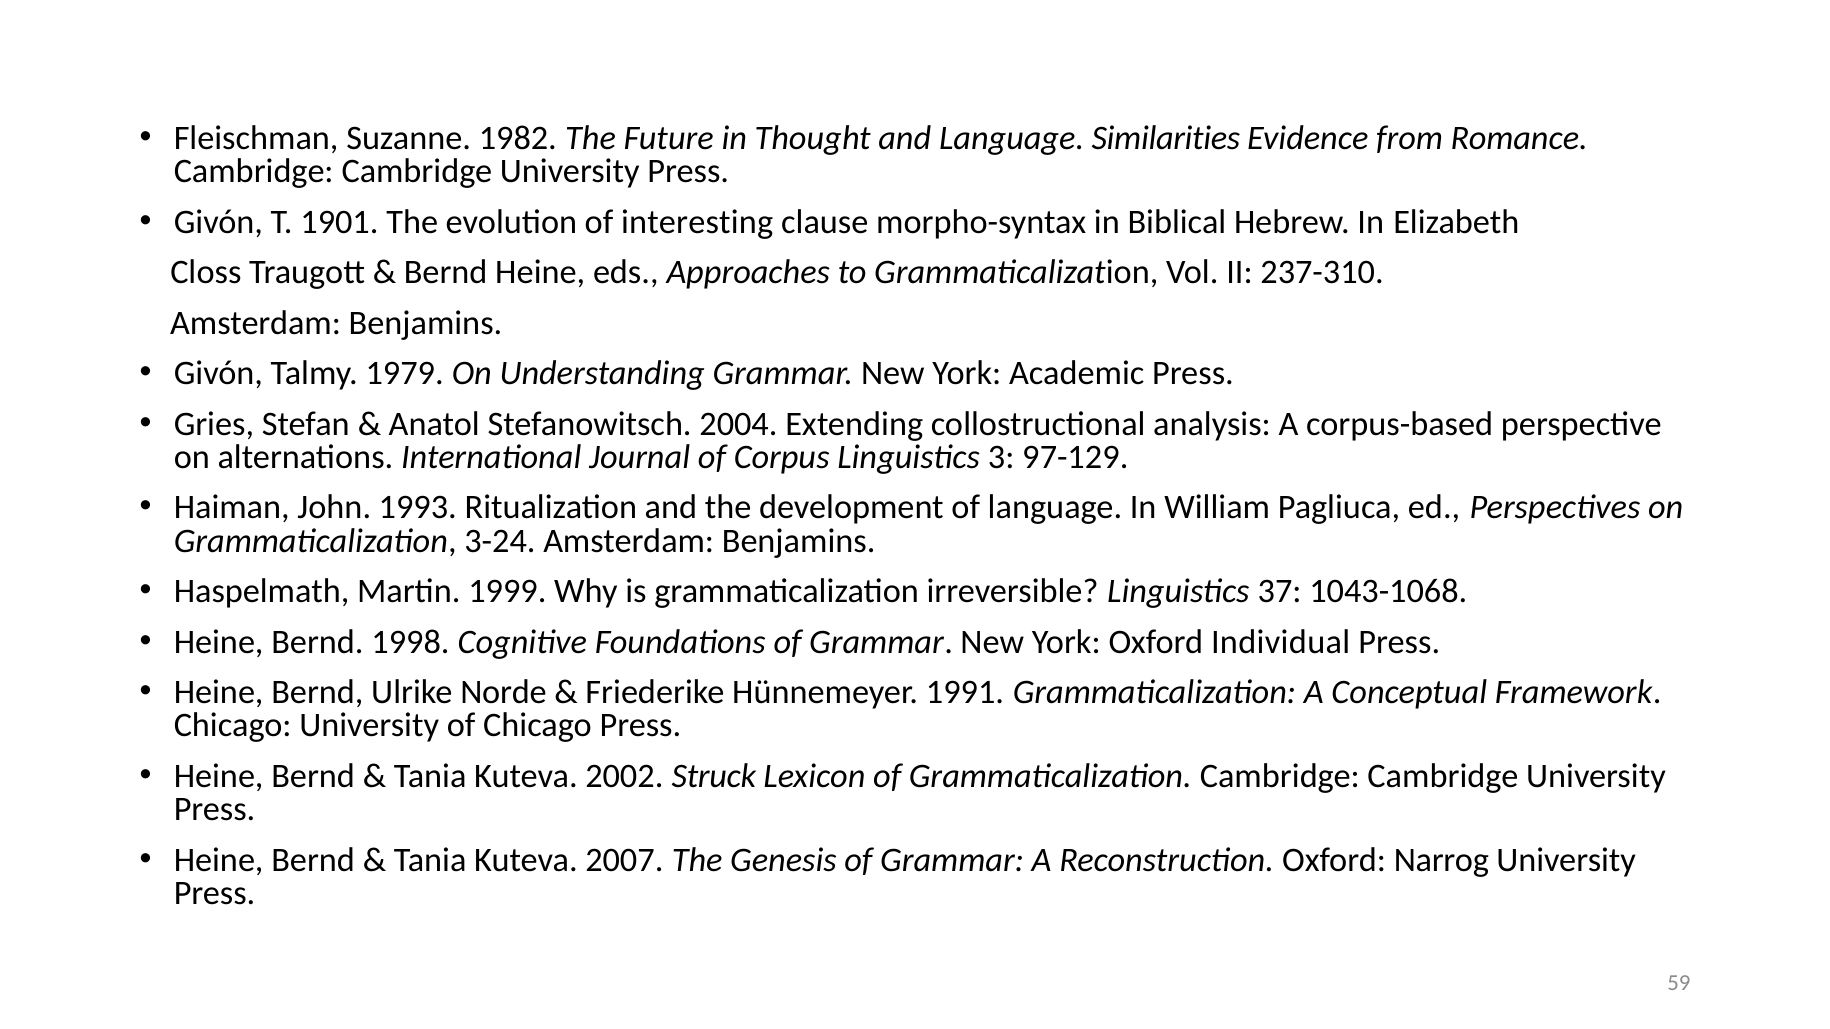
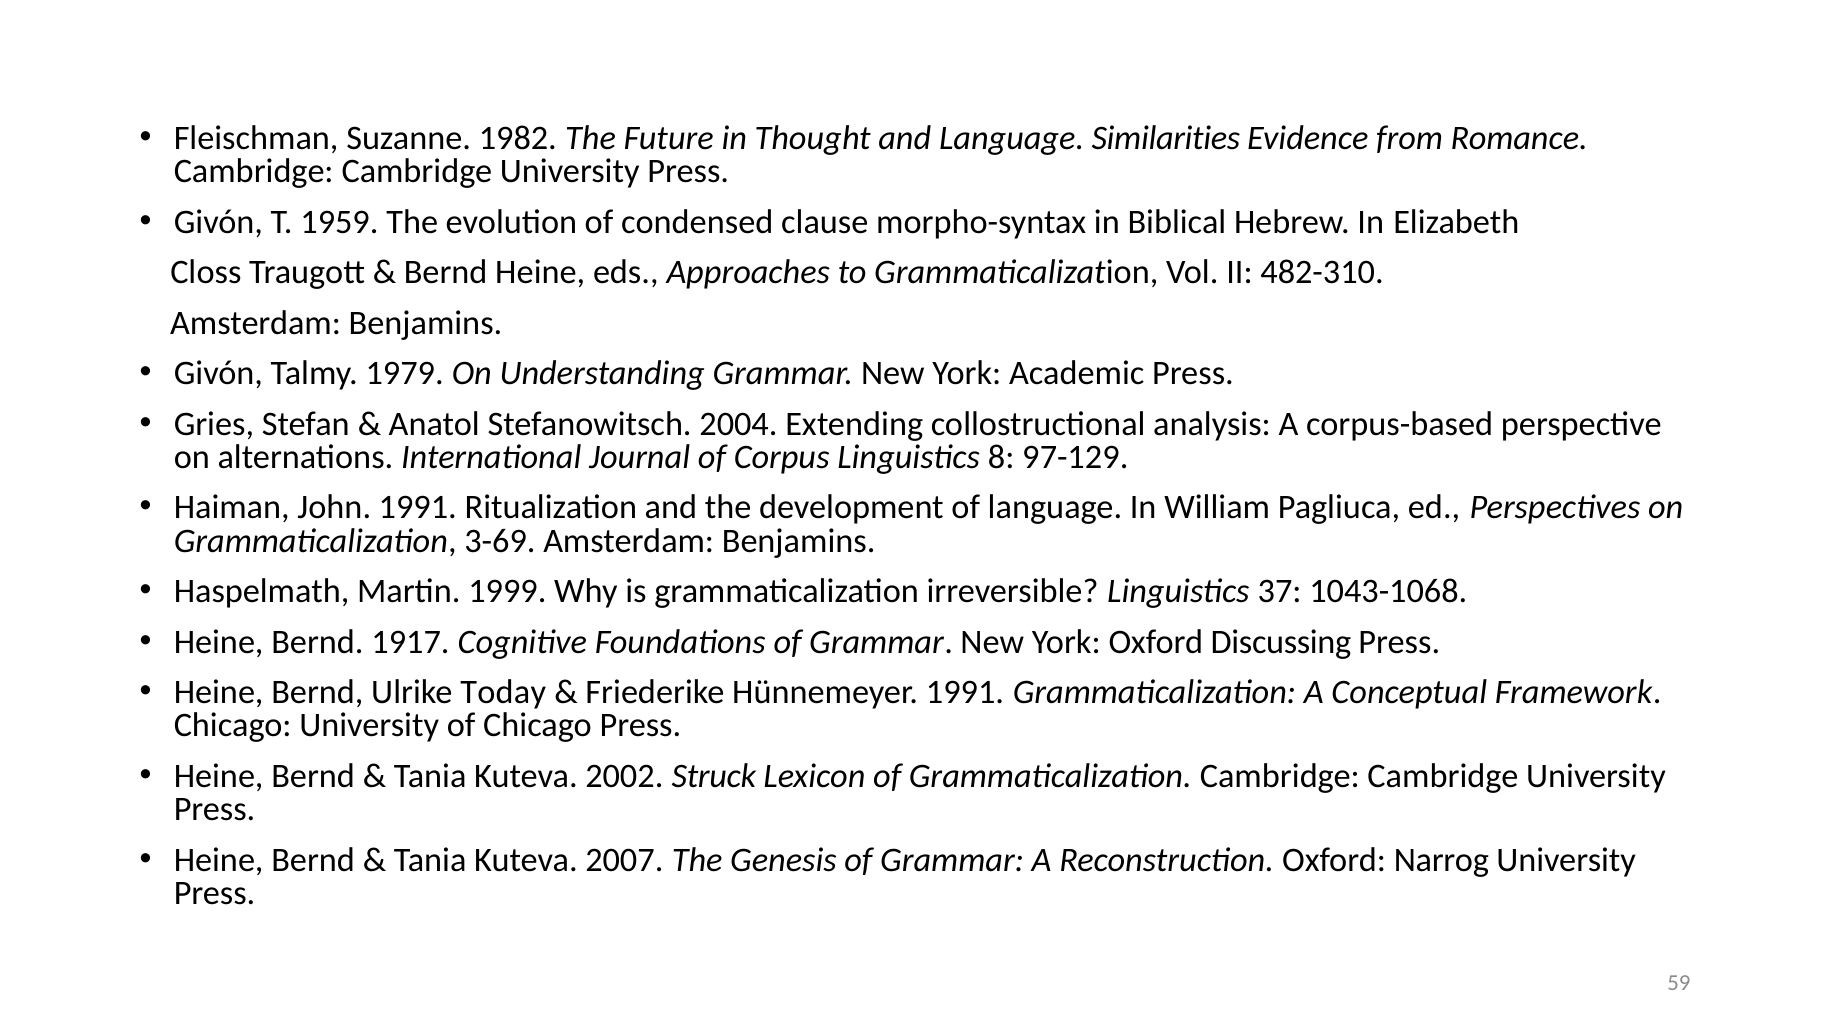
1901: 1901 -> 1959 (339, 222)
interesting: interesting -> condensed (697, 222)
237-310: 237-310 -> 482-310 (1322, 273)
3: 3 -> 8 (1001, 457)
John 1993: 1993 -> 1991 (418, 508)
3-24: 3-24 -> 3-69 (500, 541)
1998: 1998 -> 1917 (410, 642)
Individual: Individual -> Discussing (1281, 642)
Norde: Norde -> Today (503, 693)
